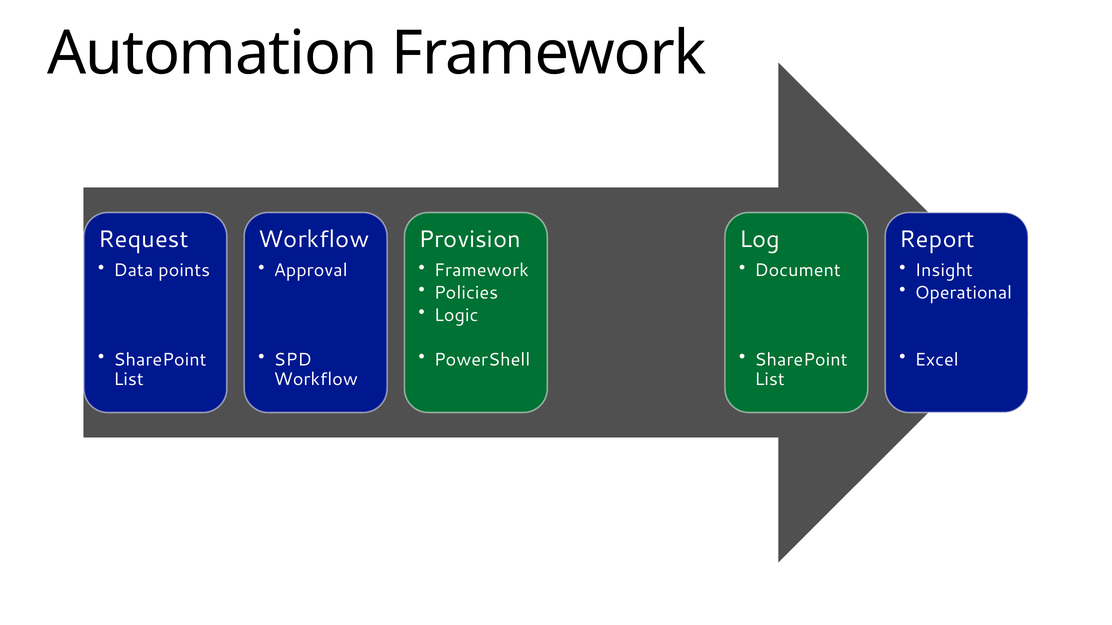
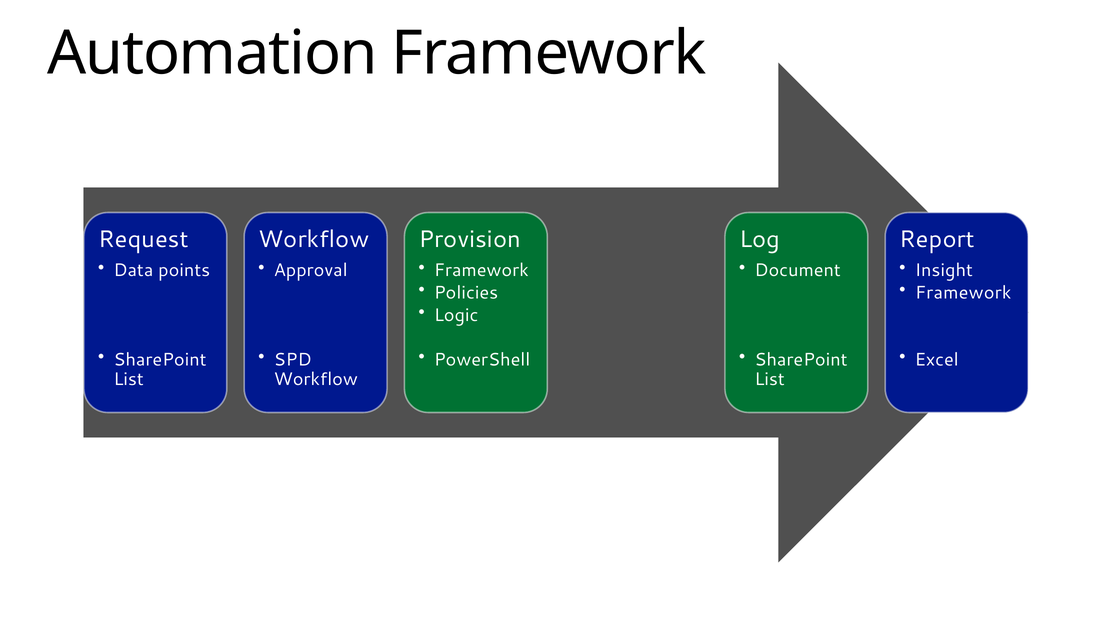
Operational: Operational -> Framework (963, 293)
